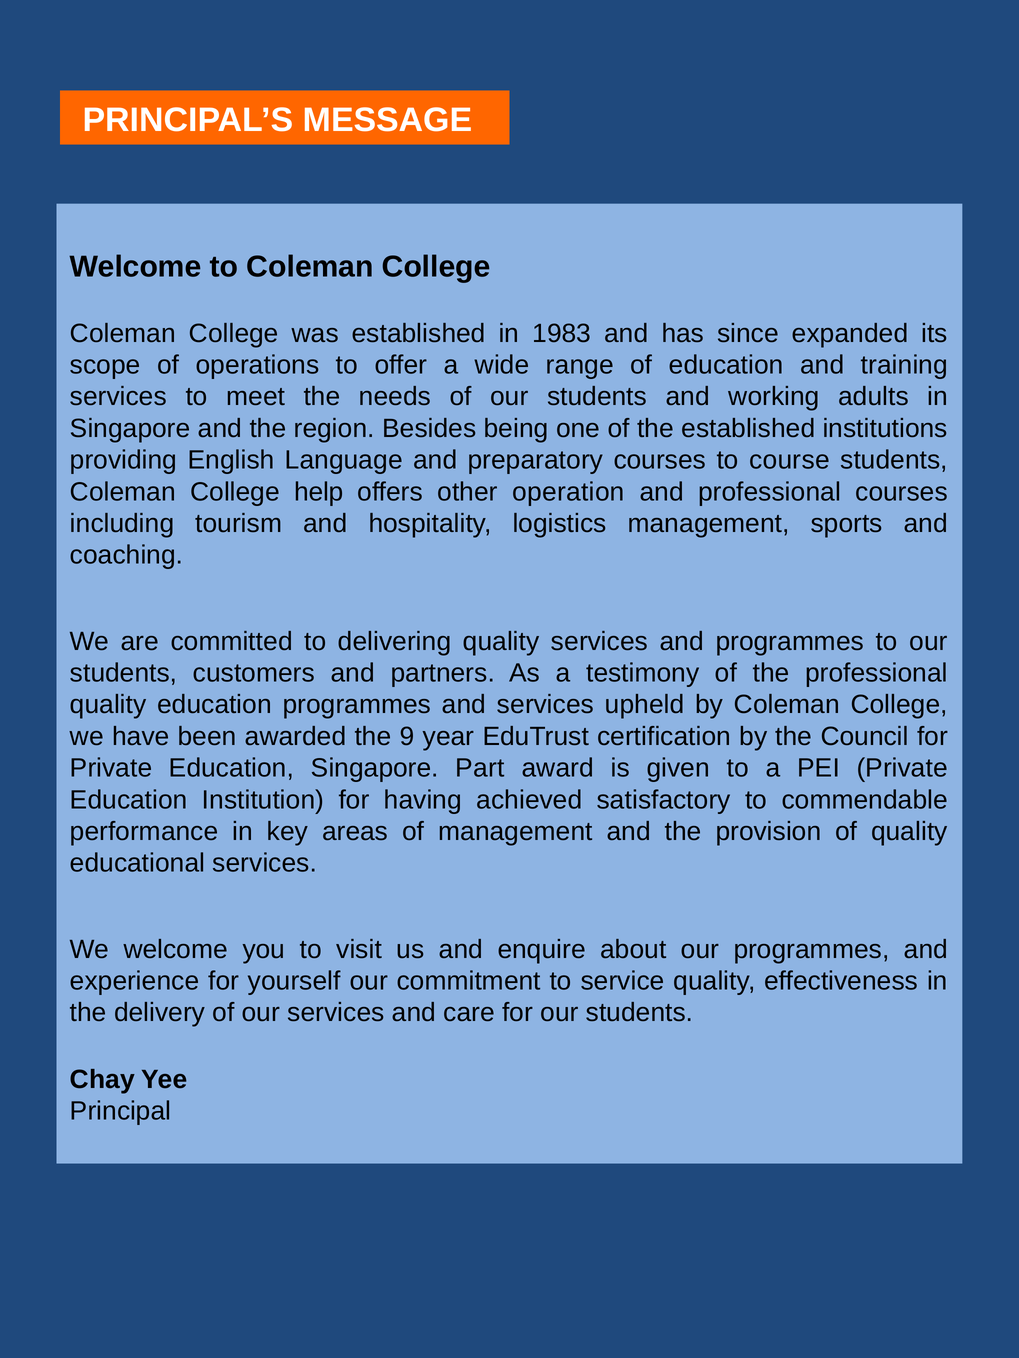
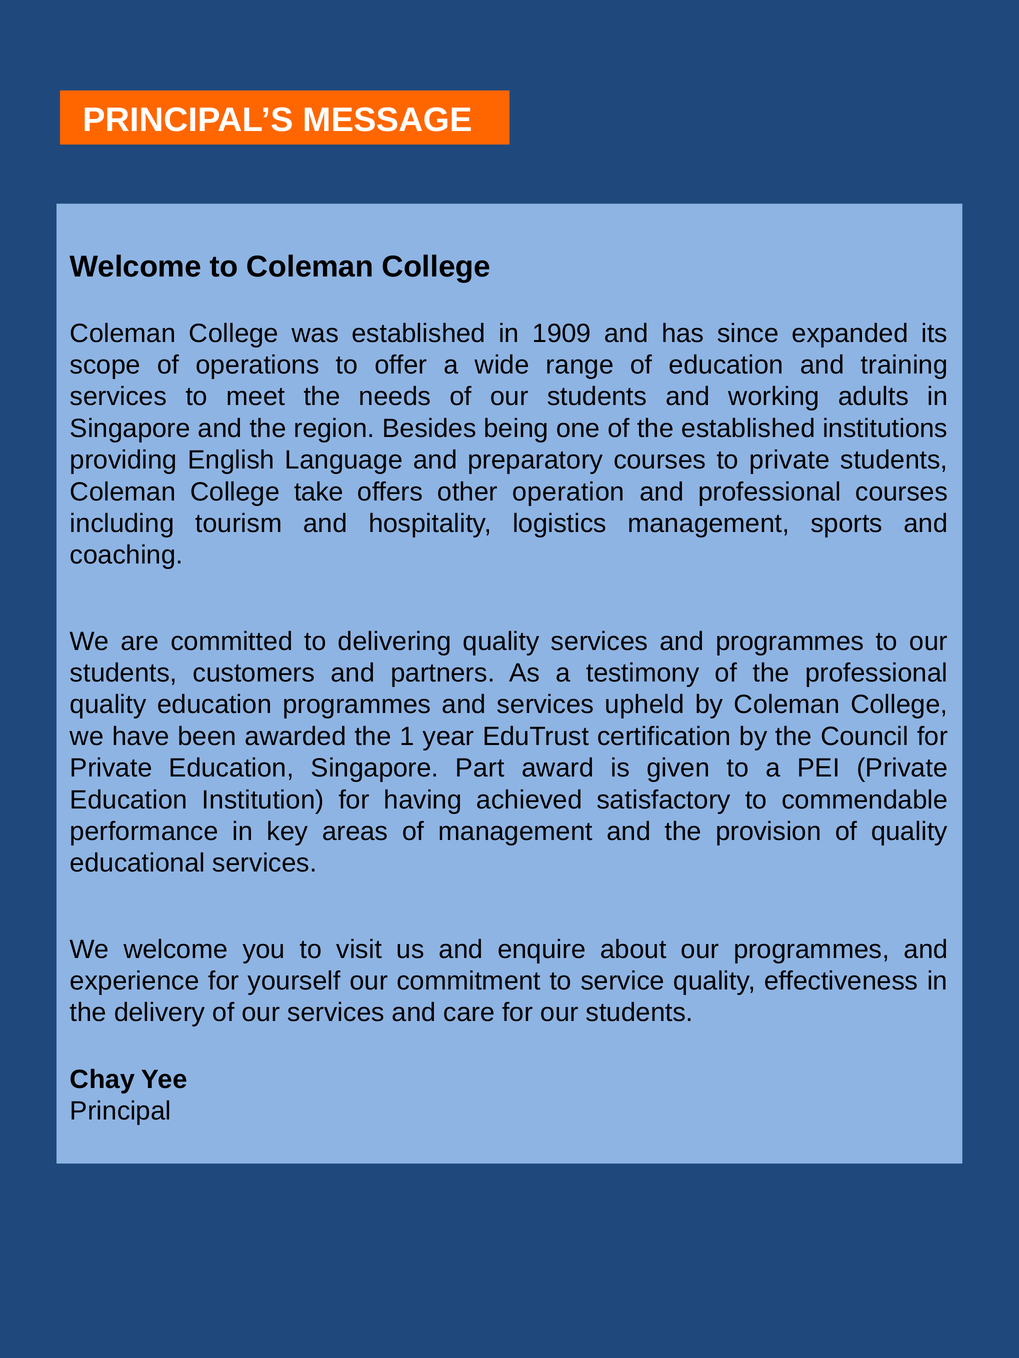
1983: 1983 -> 1909 (562, 333)
to course: course -> private (789, 460)
help: help -> take (319, 492)
9: 9 -> 1 (407, 737)
